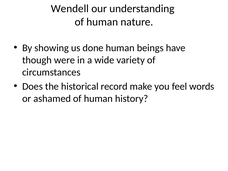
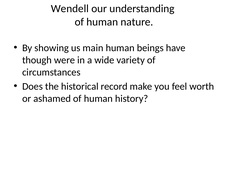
done: done -> main (93, 48)
words: words -> worth (202, 86)
